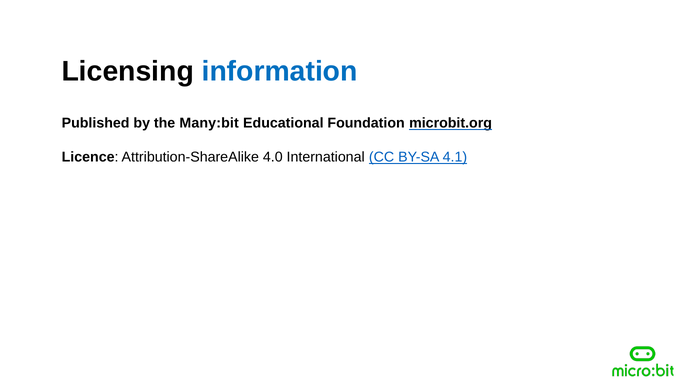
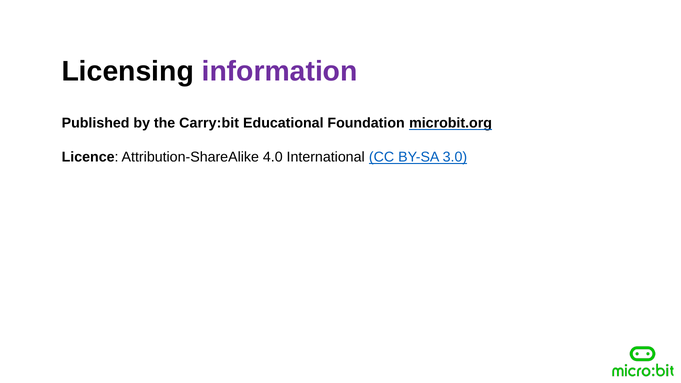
information colour: blue -> purple (280, 71)
Many:bit: Many:bit -> Carry:bit (209, 123)
4.1: 4.1 -> 3.0 (455, 157)
